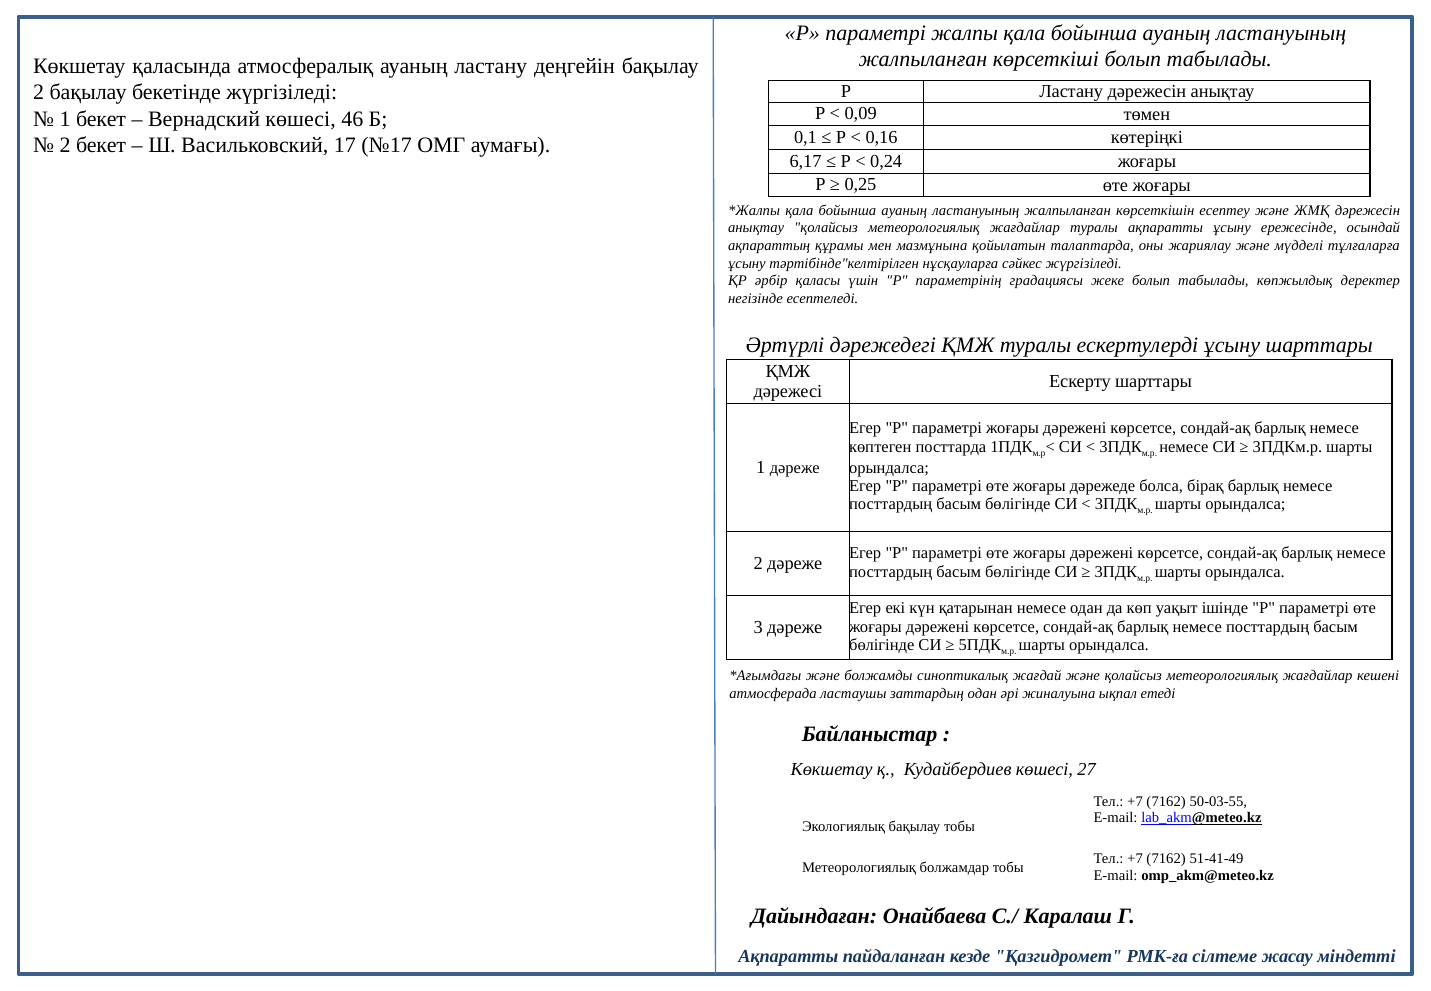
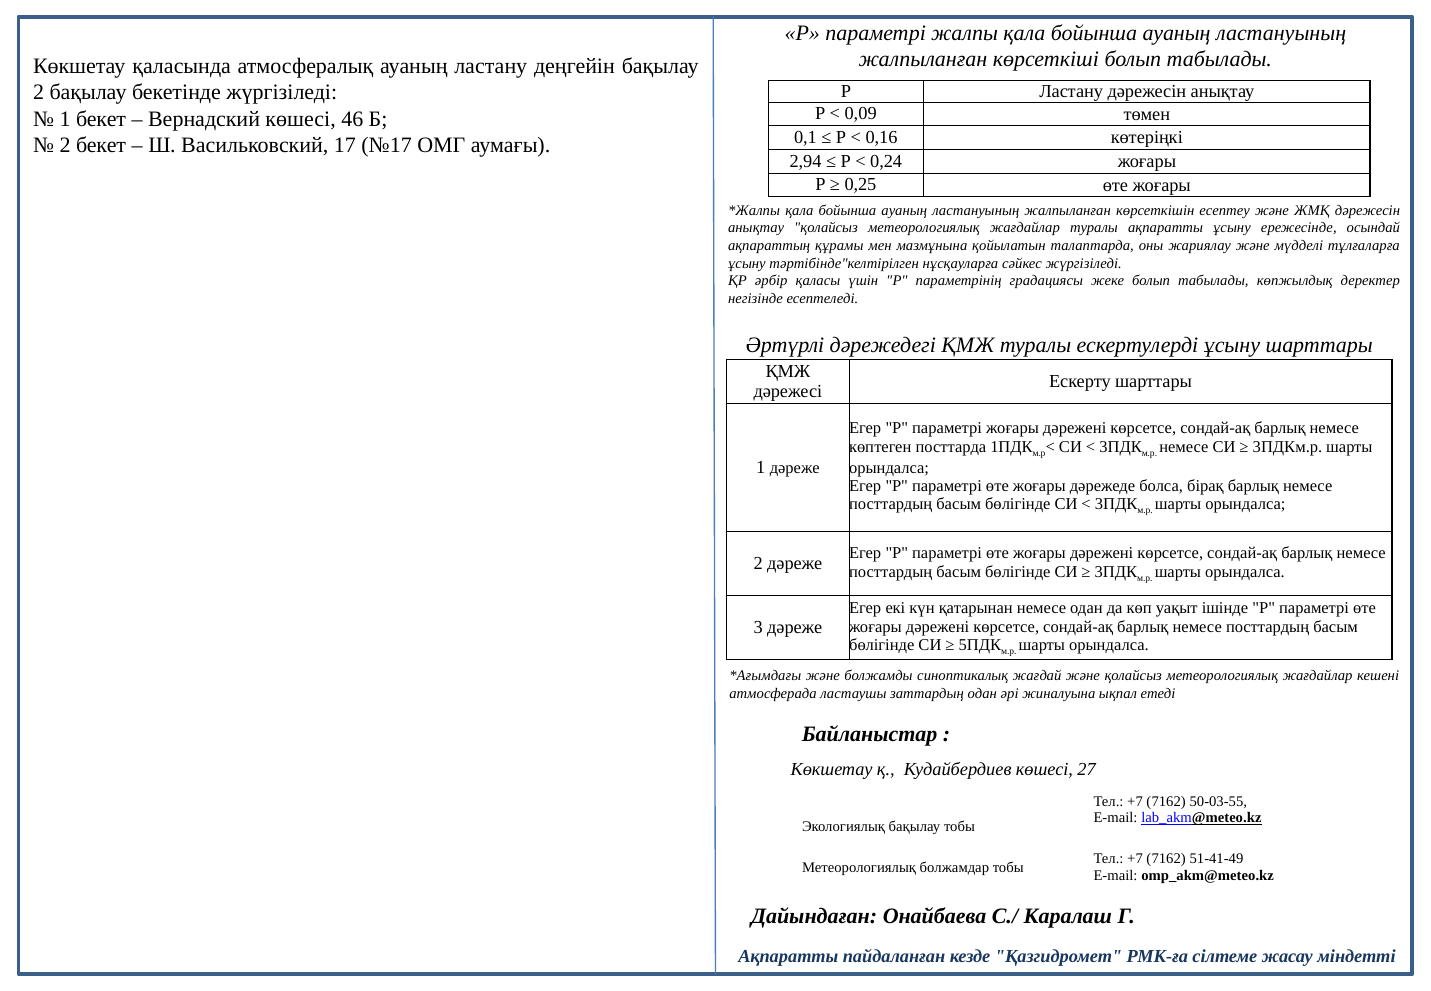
6,17: 6,17 -> 2,94 (805, 161)
